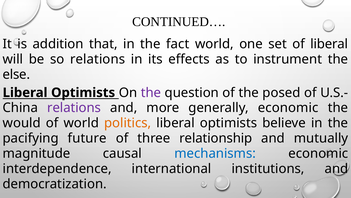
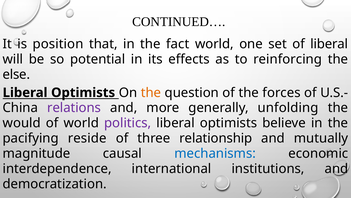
addition: addition -> position (58, 44)
so relations: relations -> potential (98, 59)
instrument: instrument -> reinforcing (288, 59)
the colour: purple -> orange (151, 92)
posed: posed -> forces (282, 92)
generally economic: economic -> unfolding (288, 108)
politics colour: orange -> purple (128, 123)
future: future -> reside (87, 138)
